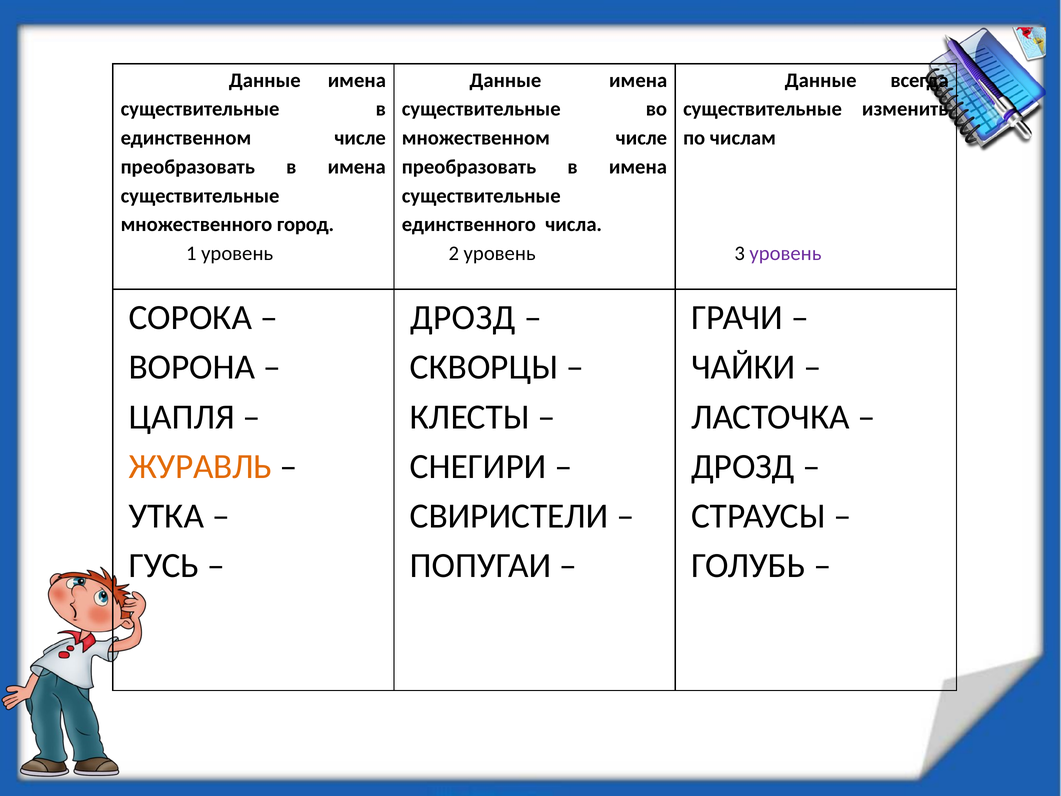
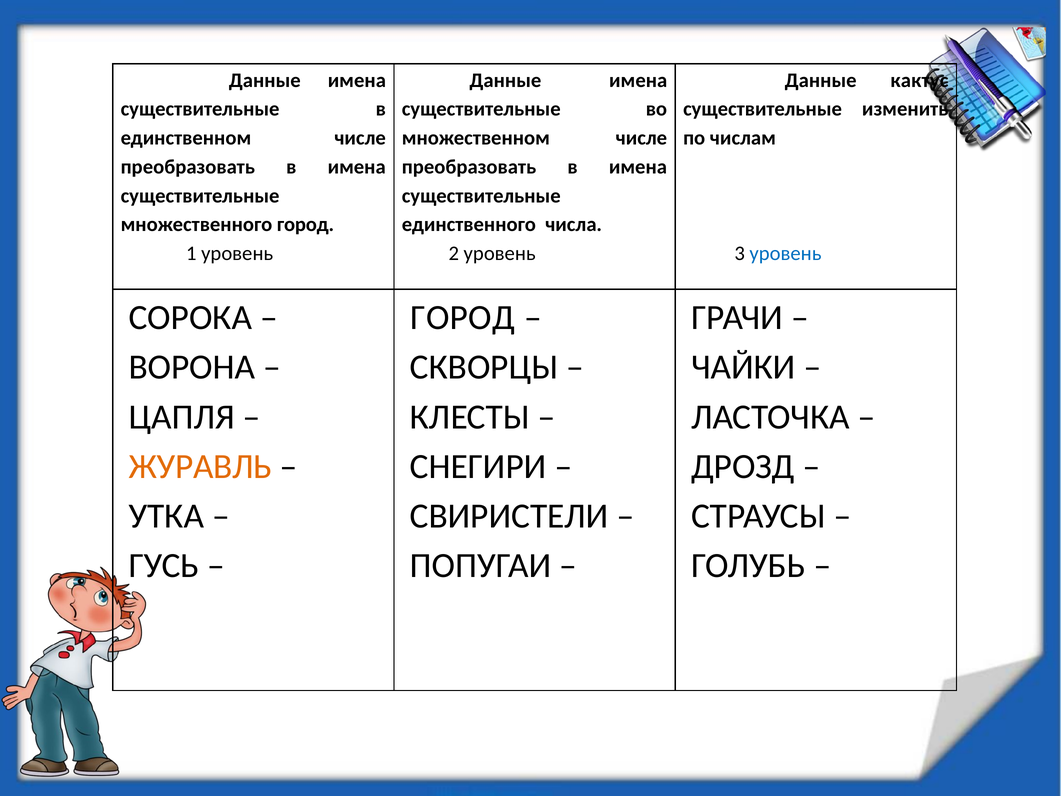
всегда: всегда -> кактус (919, 80)
уровень colour: purple -> blue (785, 253)
ДРОЗД: ДРОЗД -> ГОРОД (463, 318)
